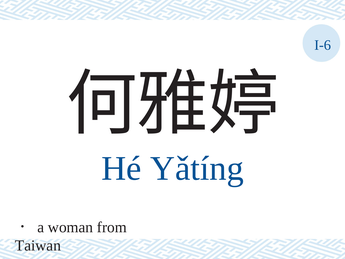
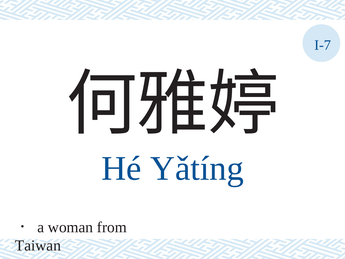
I-6: I-6 -> I-7 (323, 45)
